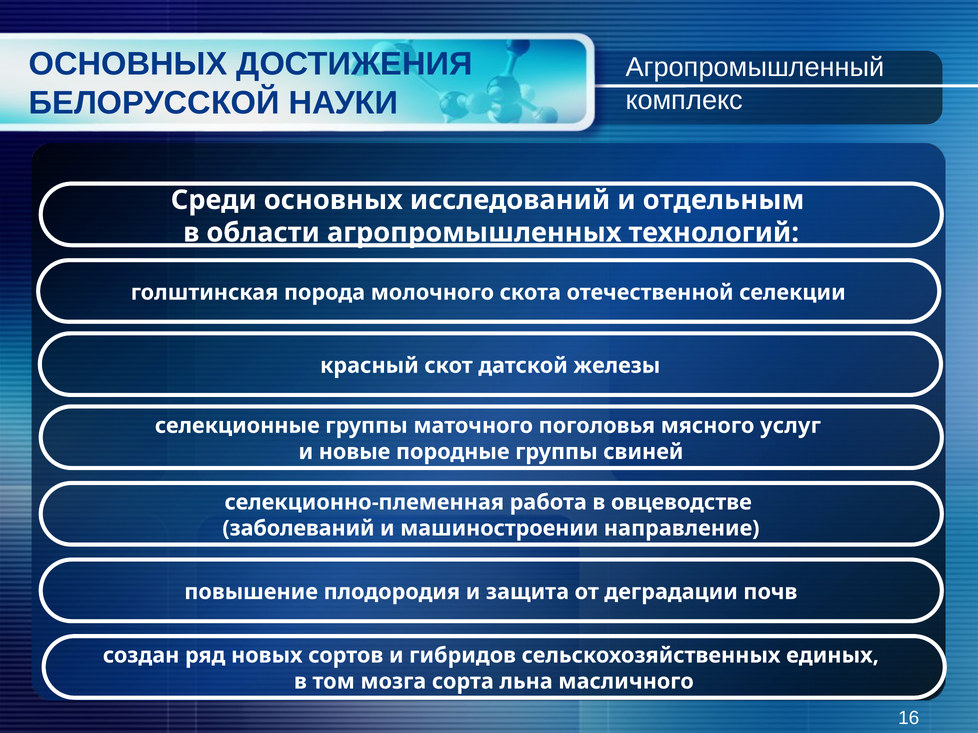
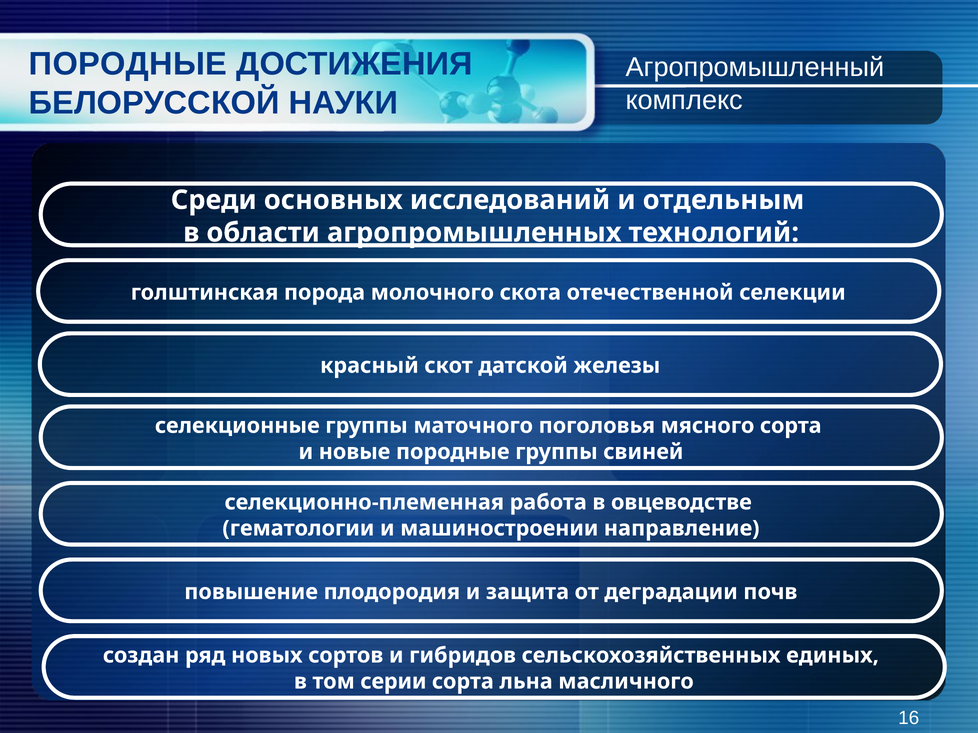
ОСНОВНЫХ: ОСНОВНЫХ -> ПОРОДНЫЕ (128, 64)
мясного услуг: услуг -> сорта (791, 426)
заболеваний: заболеваний -> гематологии (298, 529)
мозга: мозга -> серии (393, 682)
